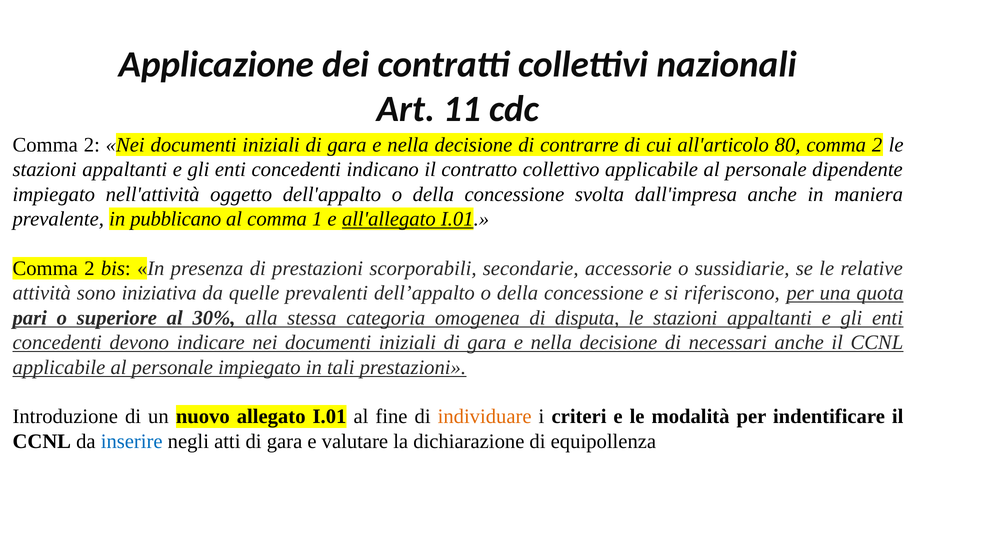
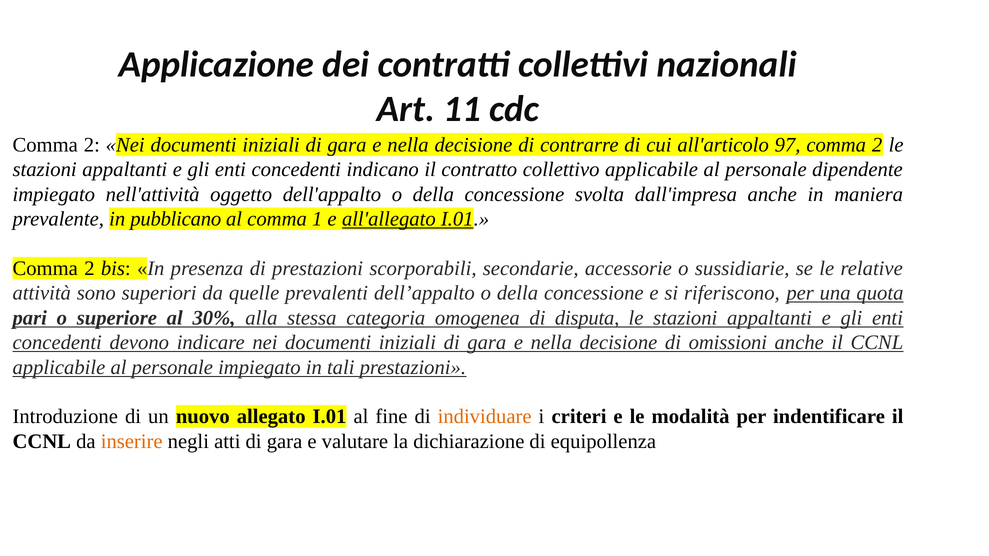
80: 80 -> 97 (788, 145)
iniziativa: iniziativa -> superiori (159, 293)
necessari: necessari -> omissioni (728, 343)
inserire colour: blue -> orange (132, 442)
